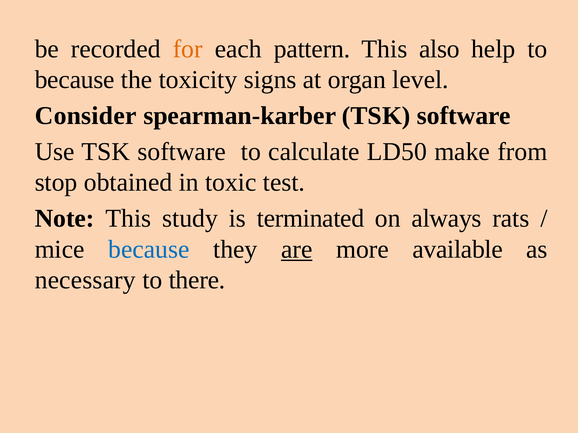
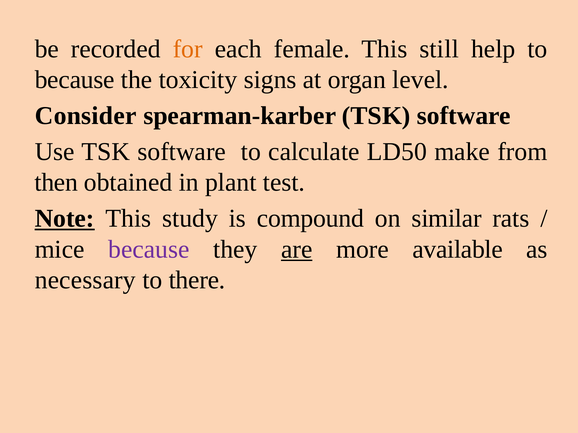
pattern: pattern -> female (312, 49)
also: also -> still (439, 49)
stop: stop -> then (56, 183)
toxic: toxic -> plant (231, 183)
Note underline: none -> present (65, 219)
terminated: terminated -> compound (311, 219)
always: always -> similar (447, 219)
because colour: blue -> purple (149, 250)
